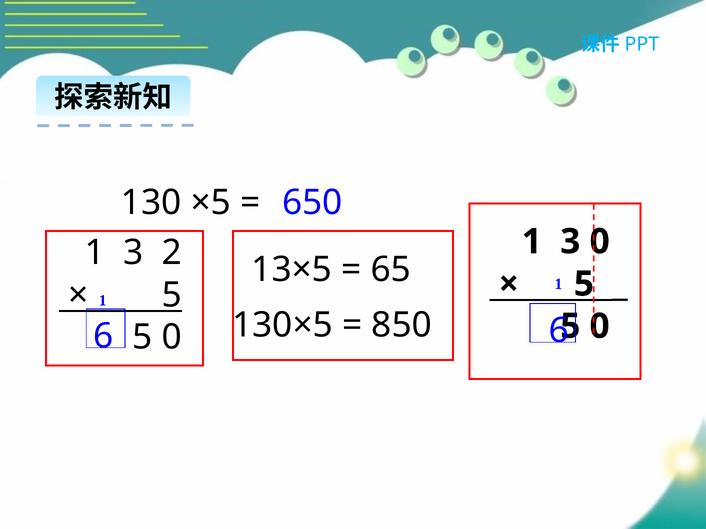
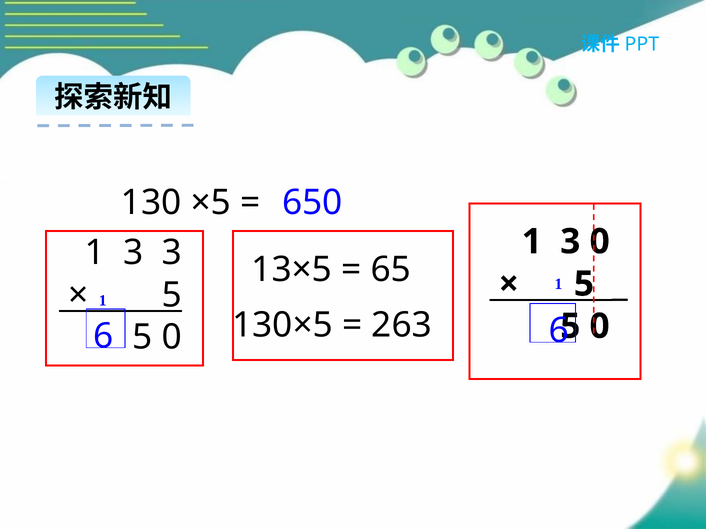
3 2: 2 -> 3 (172, 253)
850: 850 -> 263 (402, 325)
